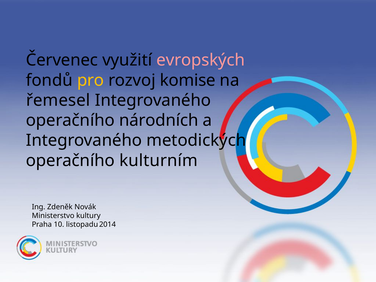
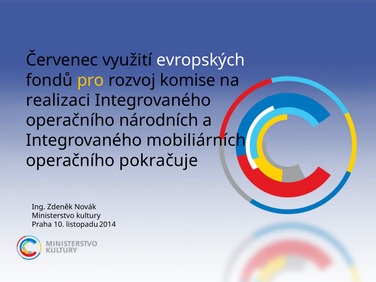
evropských colour: pink -> white (201, 60)
řemesel: řemesel -> realizaci (58, 100)
metodických: metodických -> mobiliárních (196, 140)
kulturním: kulturním -> pokračuje (159, 161)
